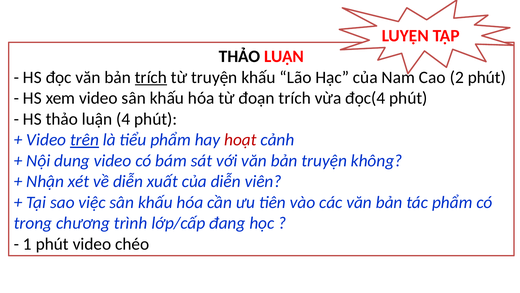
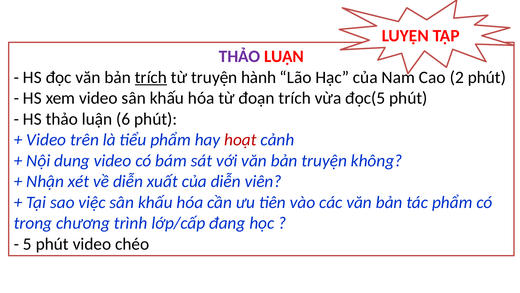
THẢO colour: black -> purple (240, 56)
truyện khấu: khấu -> hành (259, 77)
đọc(4: đọc(4 -> đọc(5 (365, 98)
4: 4 -> 6 (123, 119)
trên underline: present -> none (85, 140)
1: 1 -> 5 (27, 244)
